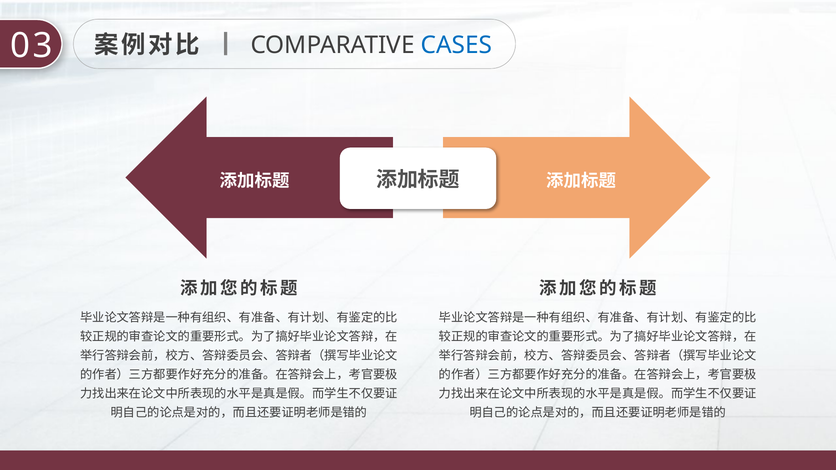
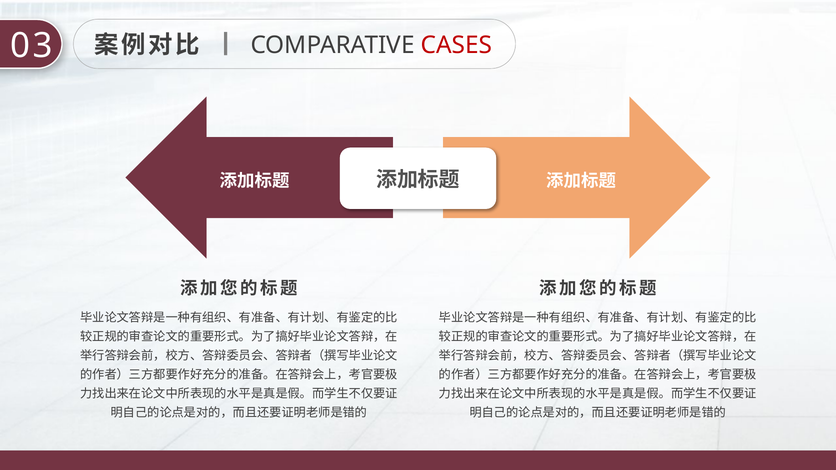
CASES colour: blue -> red (457, 45)
